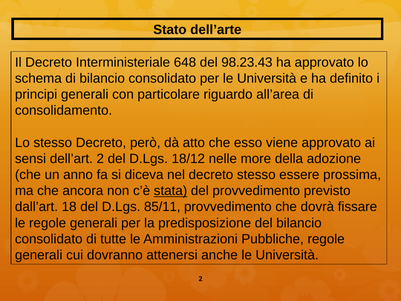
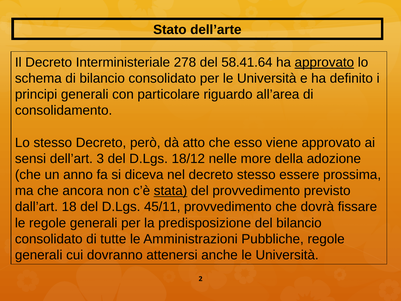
648: 648 -> 278 (185, 62)
98.23.43: 98.23.43 -> 58.41.64 (247, 62)
approvato underline: none -> present (324, 62)
dell’art 2: 2 -> 3 (100, 159)
85/11: 85/11 -> 45/11 (162, 207)
